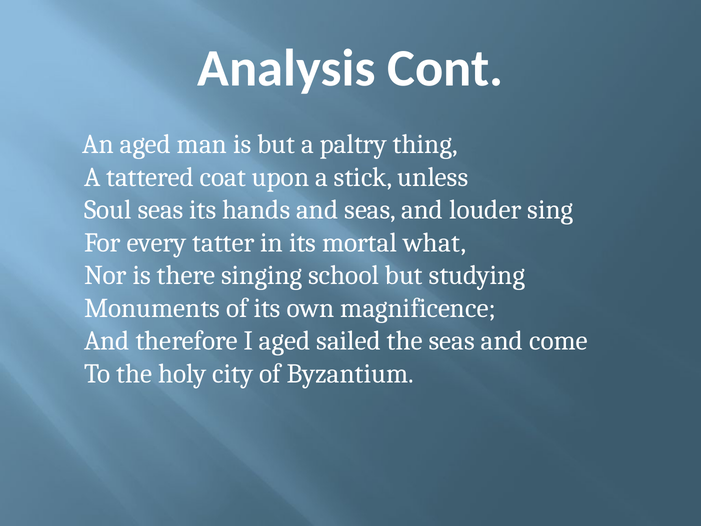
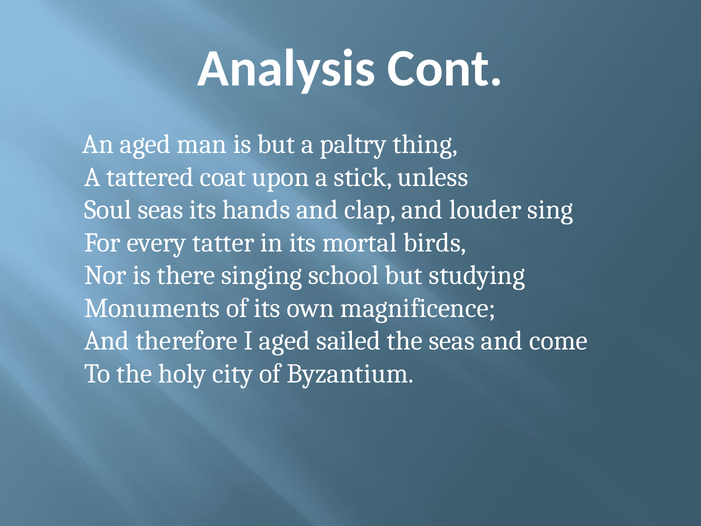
and seas: seas -> clap (370, 210)
what: what -> birds (435, 243)
